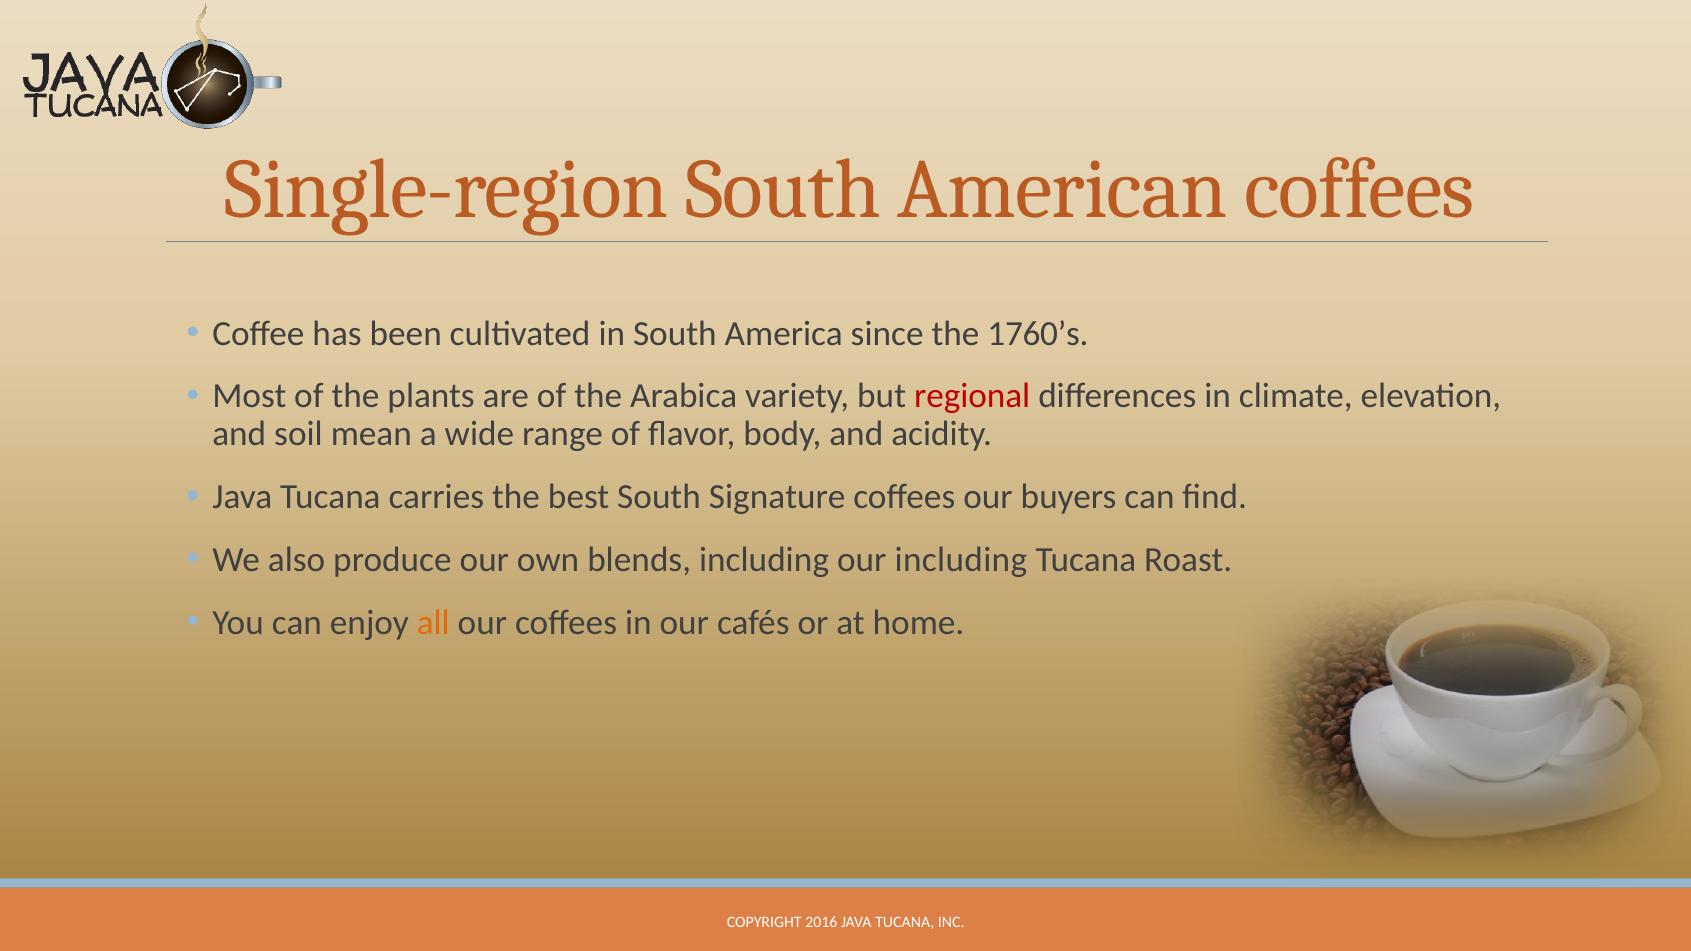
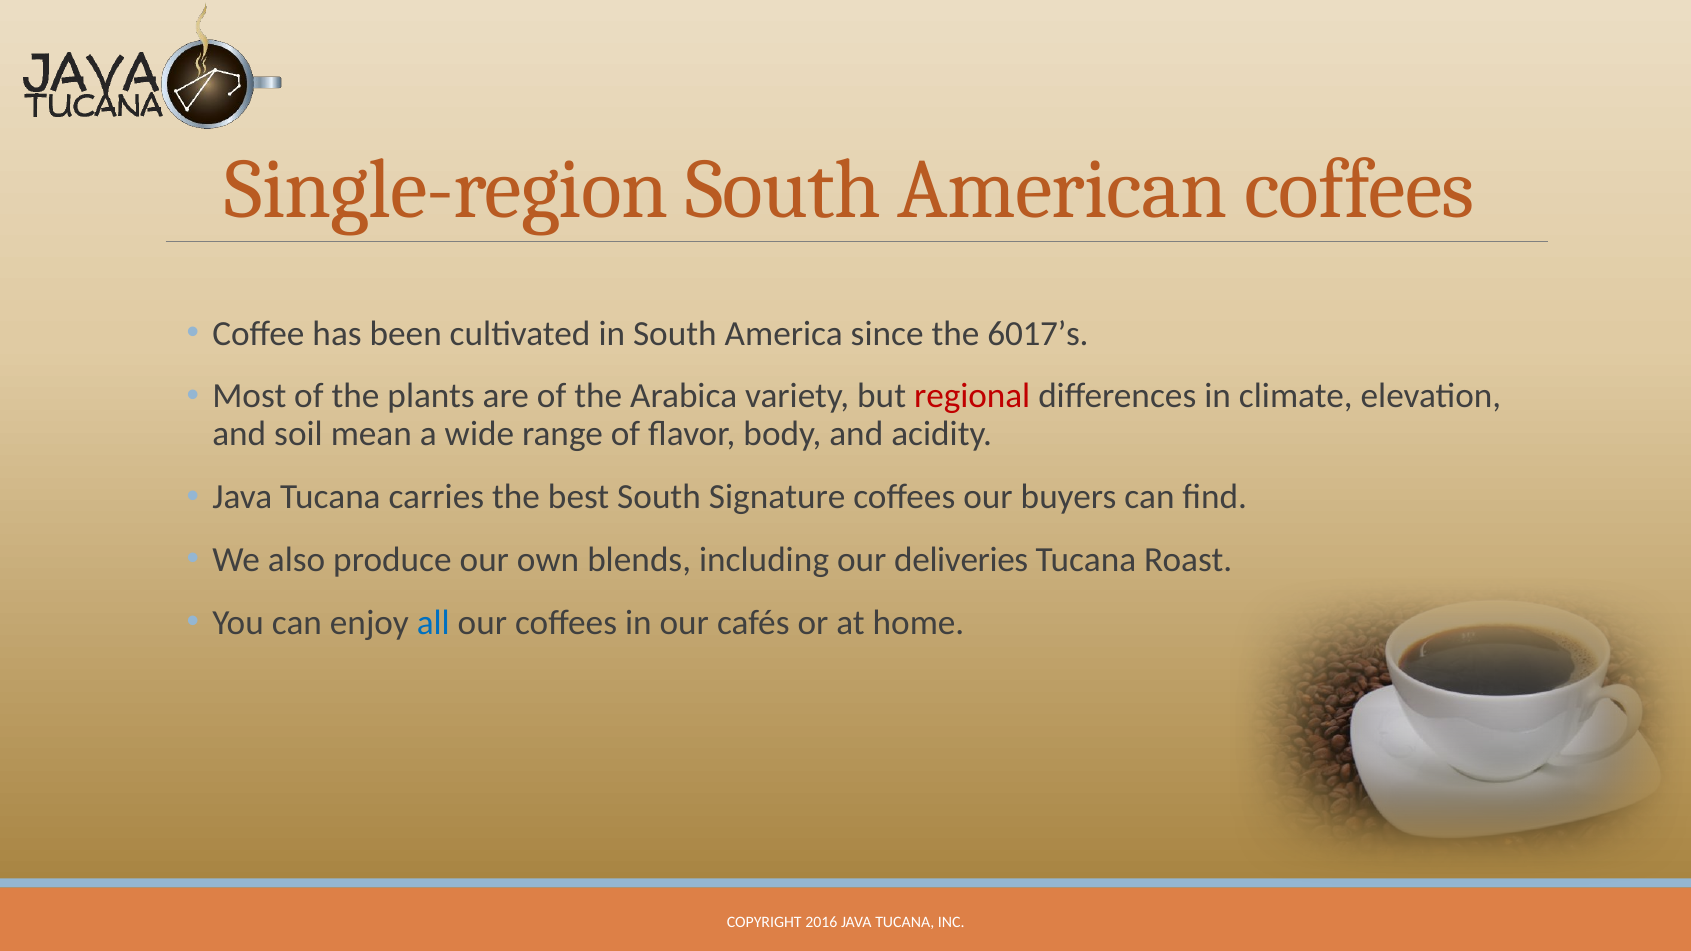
1760’s: 1760’s -> 6017’s (1038, 334)
our including: including -> deliveries (961, 560)
all colour: orange -> blue (433, 623)
